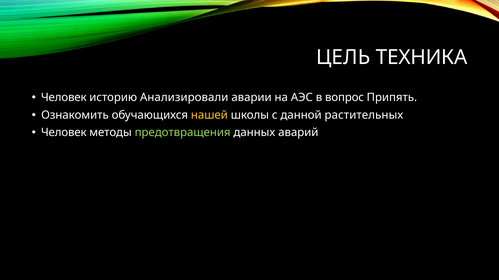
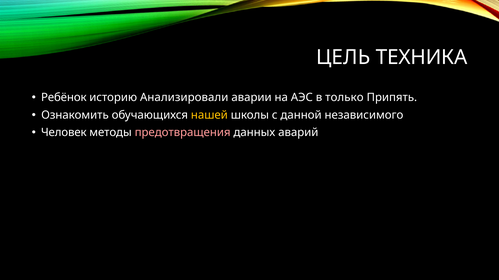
Человек: Человек -> Ребёнок (64, 98)
вопрос: вопрос -> только (344, 98)
растительных: растительных -> независимого (364, 115)
предотвращения colour: light green -> pink (183, 133)
